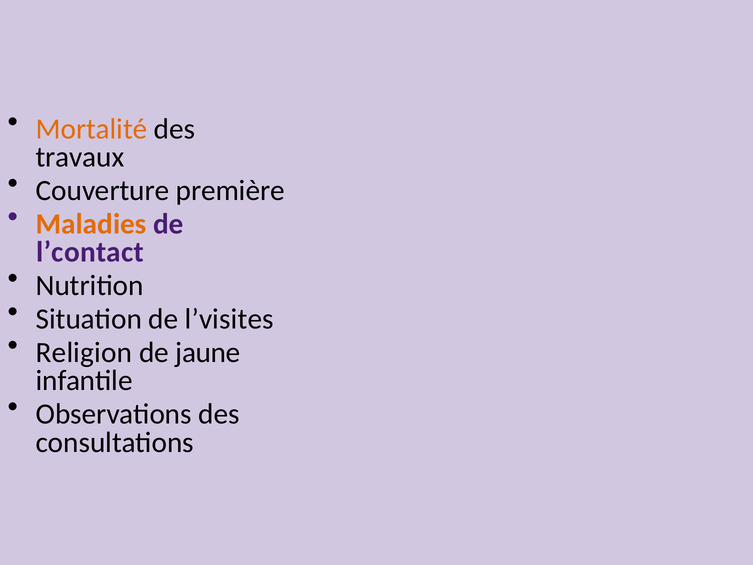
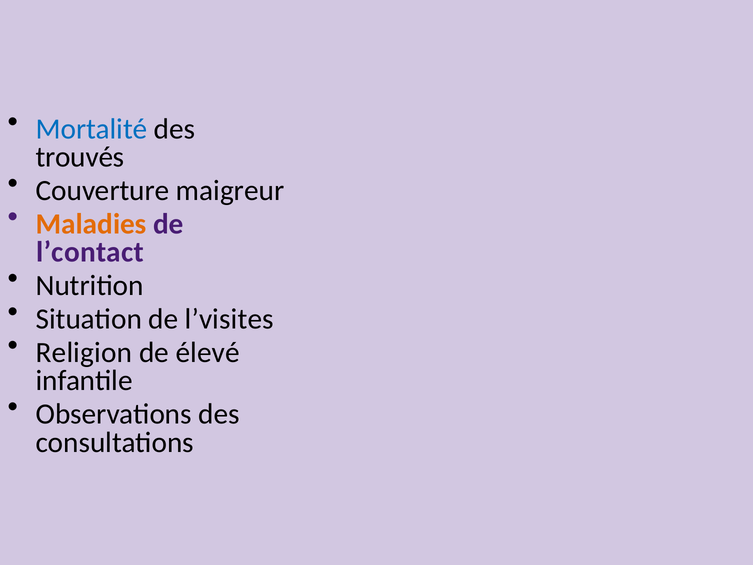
Mortalité colour: orange -> blue (92, 129)
travaux: travaux -> trouvés (80, 157)
première: première -> maigreur (230, 191)
jaune: jaune -> élevé (208, 353)
